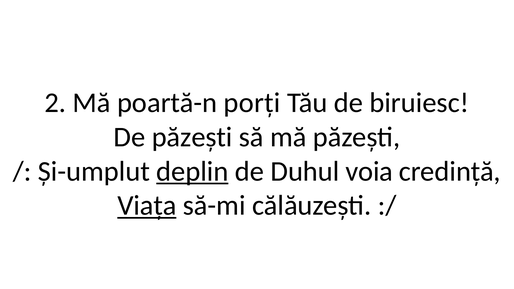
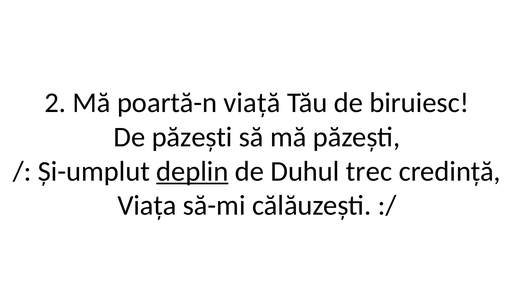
porți: porți -> viață (252, 103)
voia: voia -> trec (369, 171)
Viața underline: present -> none (147, 206)
